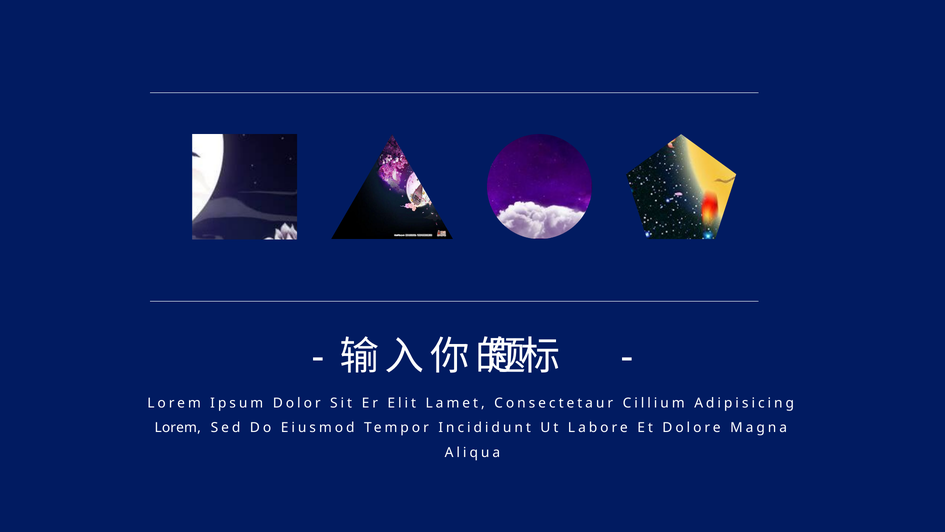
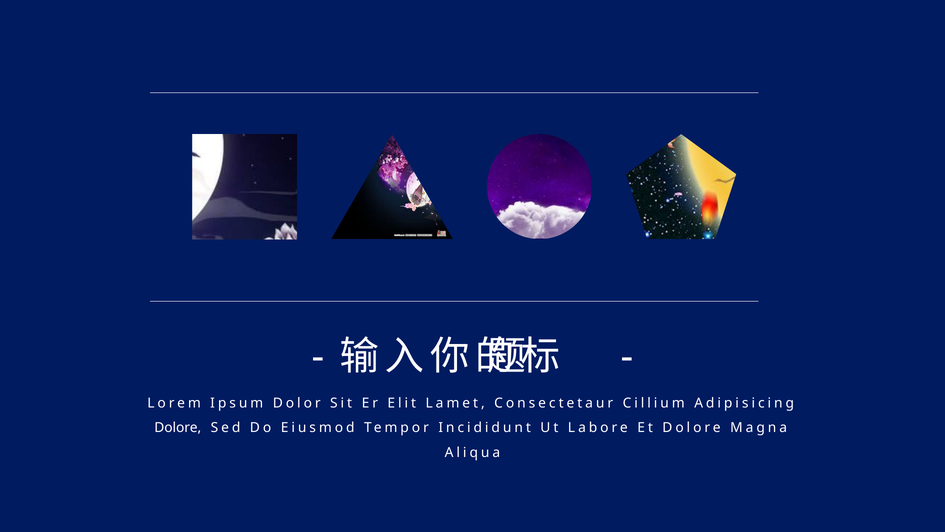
Lorem: Lorem -> Dolore (178, 427)
